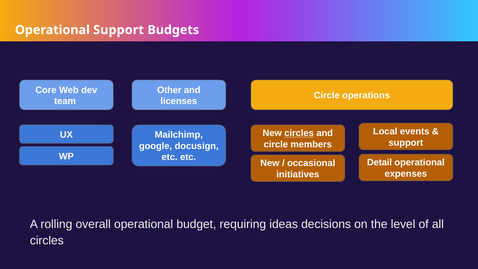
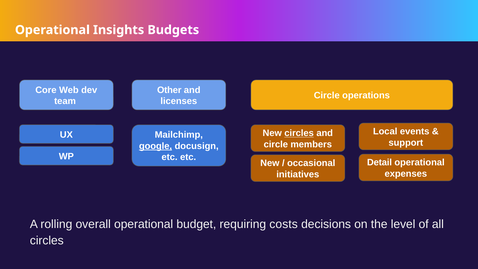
Operational Support: Support -> Insights (119, 30)
google underline: none -> present (156, 146)
ideas: ideas -> costs (284, 224)
